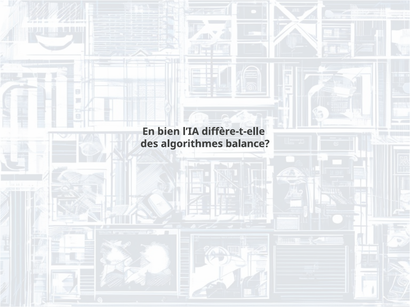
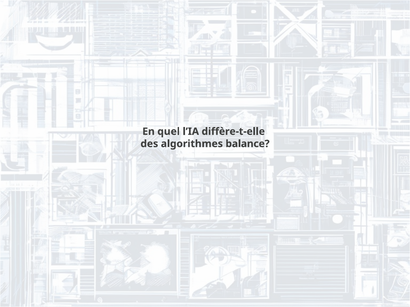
bien: bien -> quel (169, 132)
